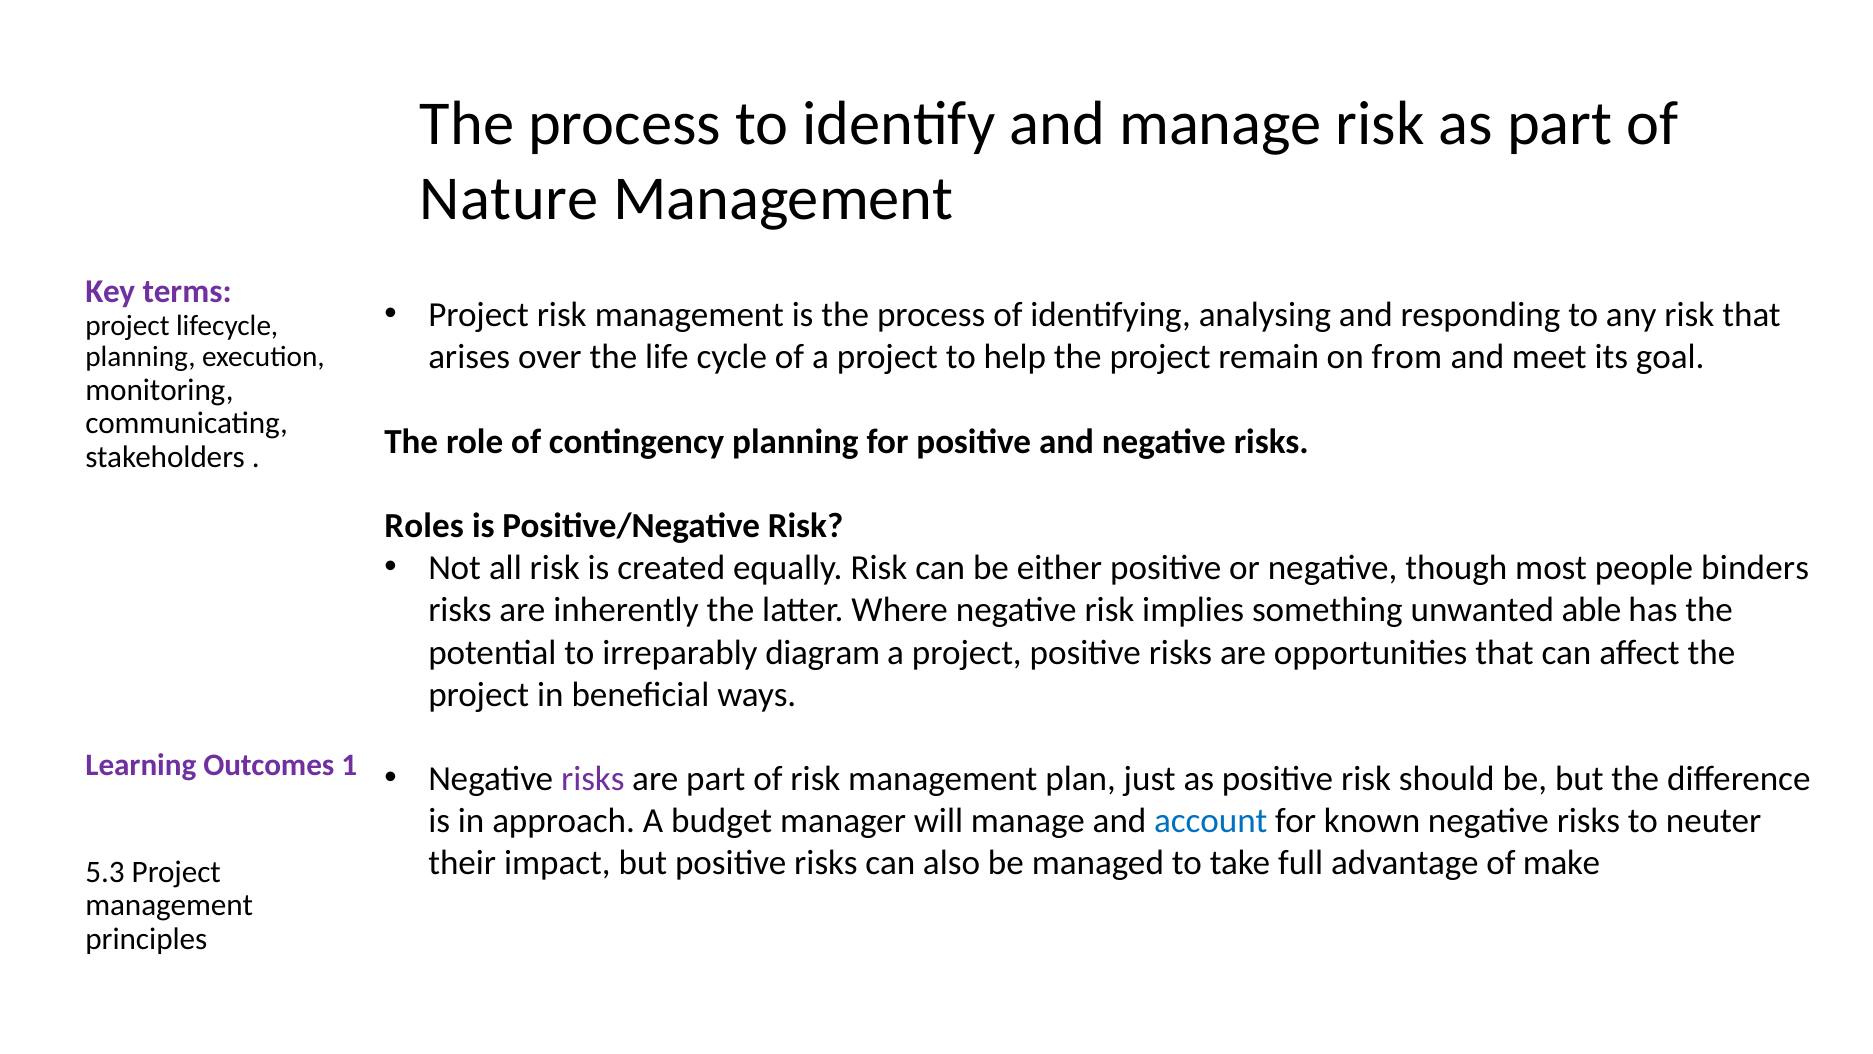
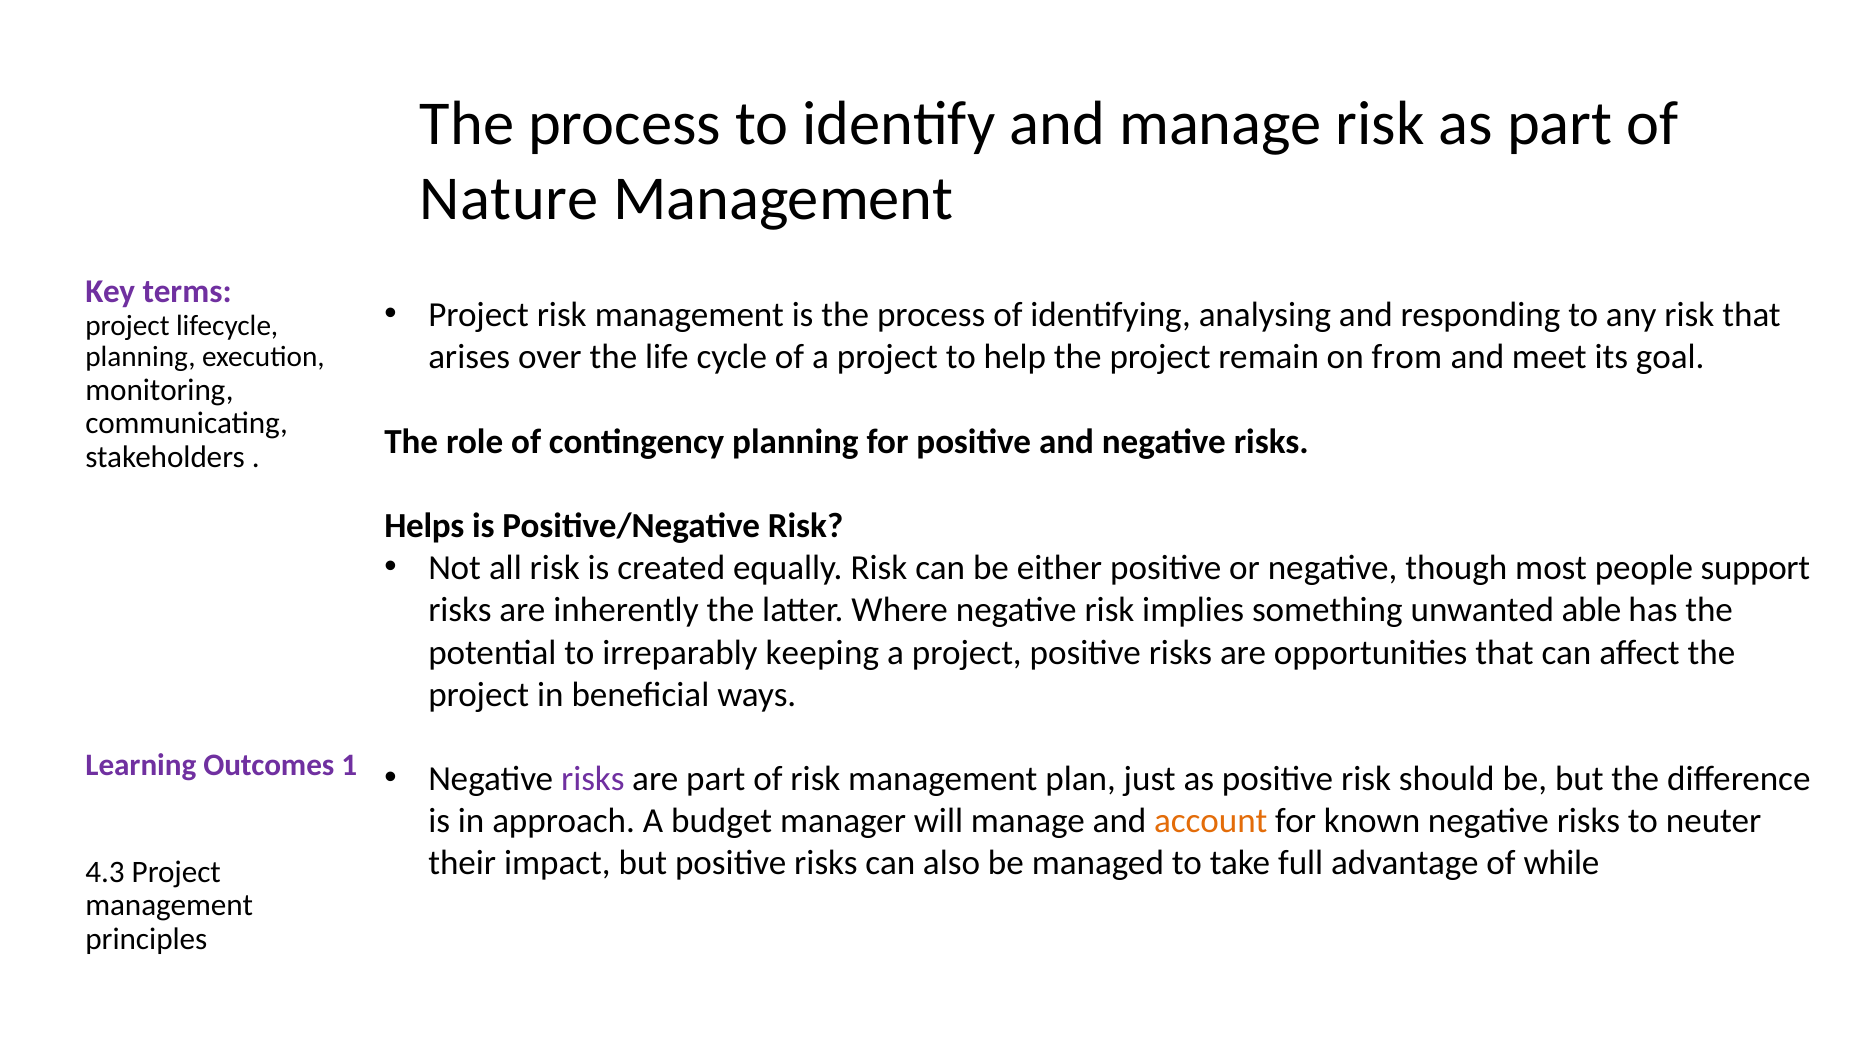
Roles: Roles -> Helps (424, 526)
binders: binders -> support (1755, 568)
diagram: diagram -> keeping (822, 652)
account colour: blue -> orange (1211, 821)
make: make -> while (1562, 863)
5.3: 5.3 -> 4.3 (105, 872)
